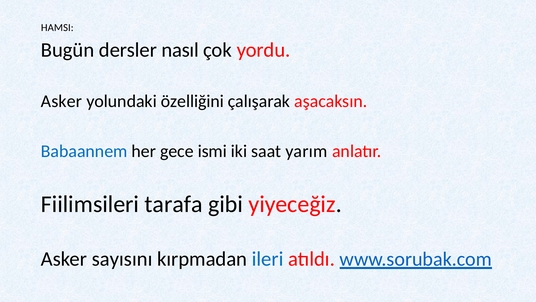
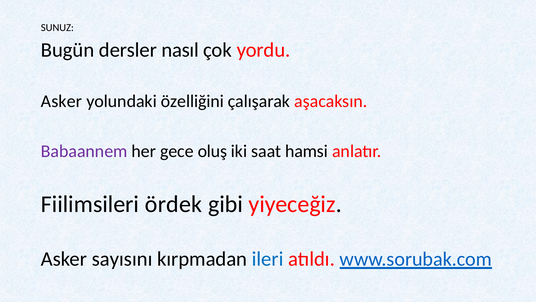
HAMSI: HAMSI -> SUNUZ (57, 27)
Babaannem colour: blue -> purple (84, 151)
ismi: ismi -> oluş (212, 151)
yarım: yarım -> hamsi (307, 151)
tarafa: tarafa -> ördek (173, 204)
